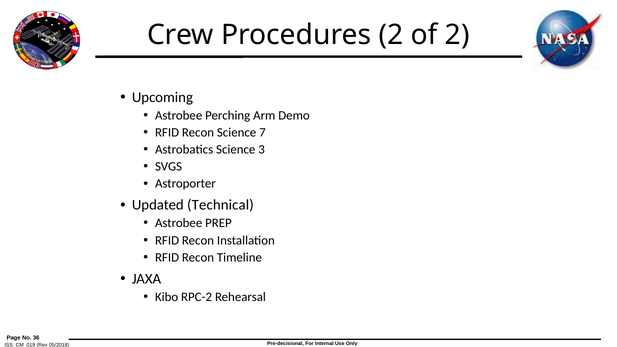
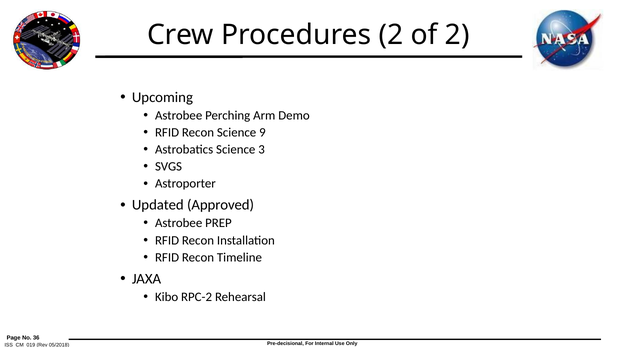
7: 7 -> 9 (262, 133)
Technical: Technical -> Approved (221, 205)
